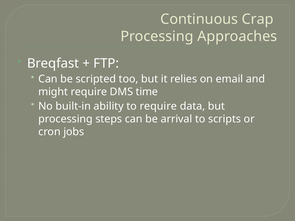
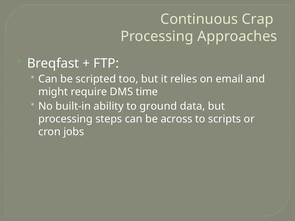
to require: require -> ground (158, 106)
arrival: arrival -> across (176, 119)
